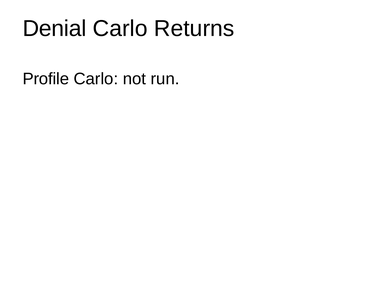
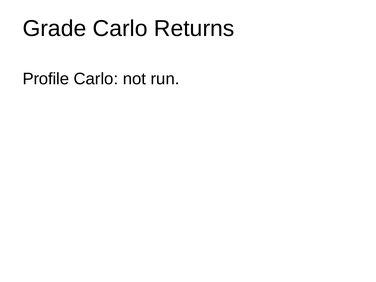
Denial: Denial -> Grade (54, 29)
